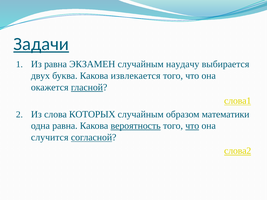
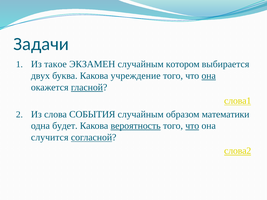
Задачи underline: present -> none (41, 44)
Из равна: равна -> такое (55, 64)
наудачу: наудачу -> котором (183, 64)
извлекается: извлекается -> учреждение (136, 76)
она underline: none -> present (209, 76)
КОТОРЫХ: КОТОРЫХ -> СОБЫТИЯ (92, 114)
одна равна: равна -> будет (65, 126)
